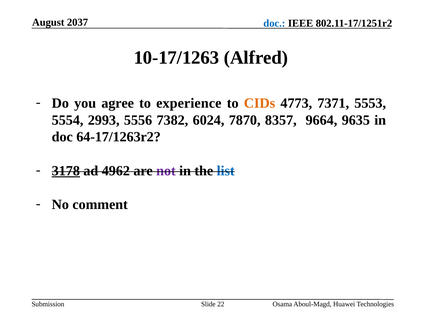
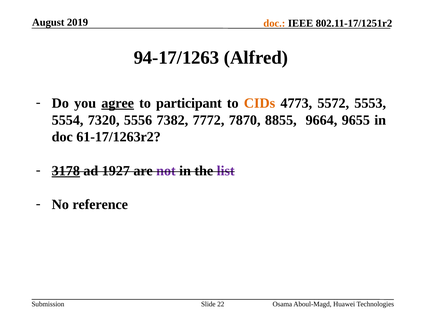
2037: 2037 -> 2019 (78, 22)
doc colour: blue -> orange (274, 23)
10-17/1263: 10-17/1263 -> 94-17/1263 (176, 58)
agree underline: none -> present (118, 103)
experience: experience -> participant (189, 103)
7371: 7371 -> 5572 (333, 103)
2993: 2993 -> 7320 (104, 120)
6024: 6024 -> 7772 (209, 120)
8357: 8357 -> 8855 (281, 120)
9635: 9635 -> 9655 (356, 120)
64-17/1263r2: 64-17/1263r2 -> 61-17/1263r2 (119, 137)
4962: 4962 -> 1927 (116, 171)
list colour: blue -> purple (226, 171)
comment: comment -> reference (100, 204)
